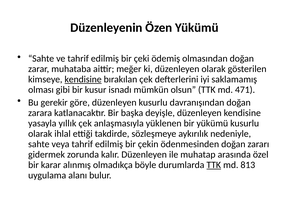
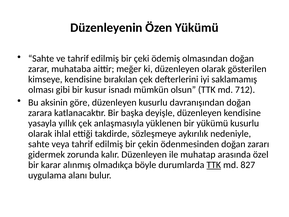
kendisine underline: present -> none (83, 79)
471: 471 -> 712 (245, 90)
gerekir: gerekir -> aksinin (54, 102)
813: 813 -> 827 (248, 165)
